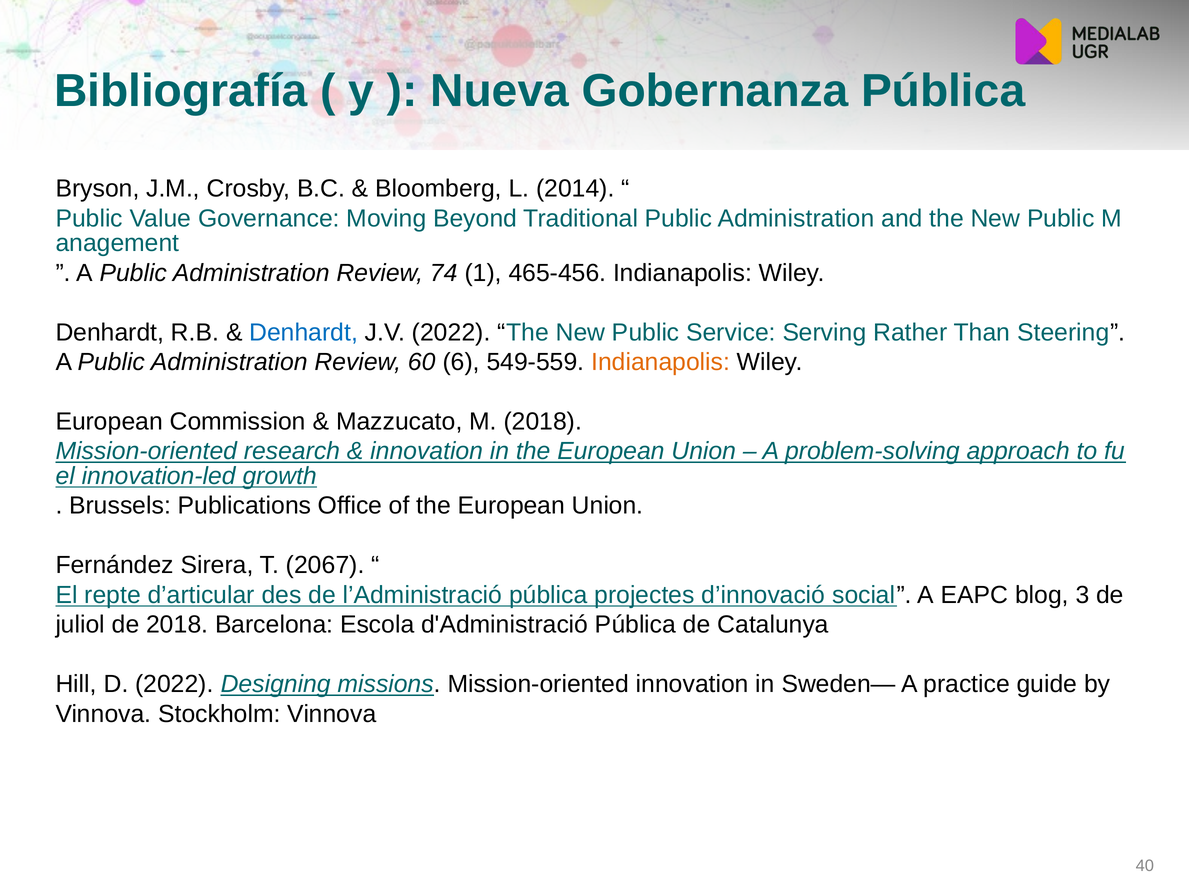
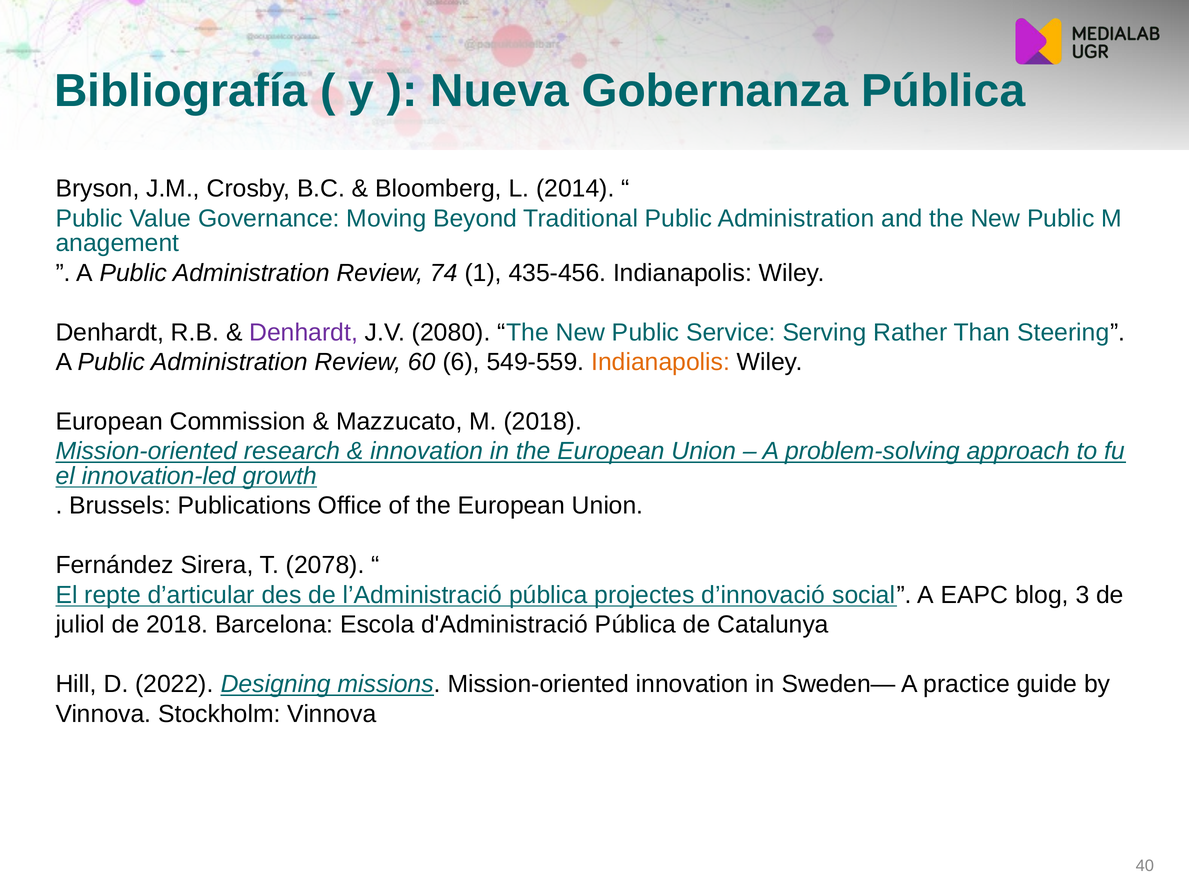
465-456: 465-456 -> 435-456 (557, 273)
Denhardt colour: blue -> purple (304, 332)
J.V 2022: 2022 -> 2080 (451, 332)
2067: 2067 -> 2078 (325, 565)
